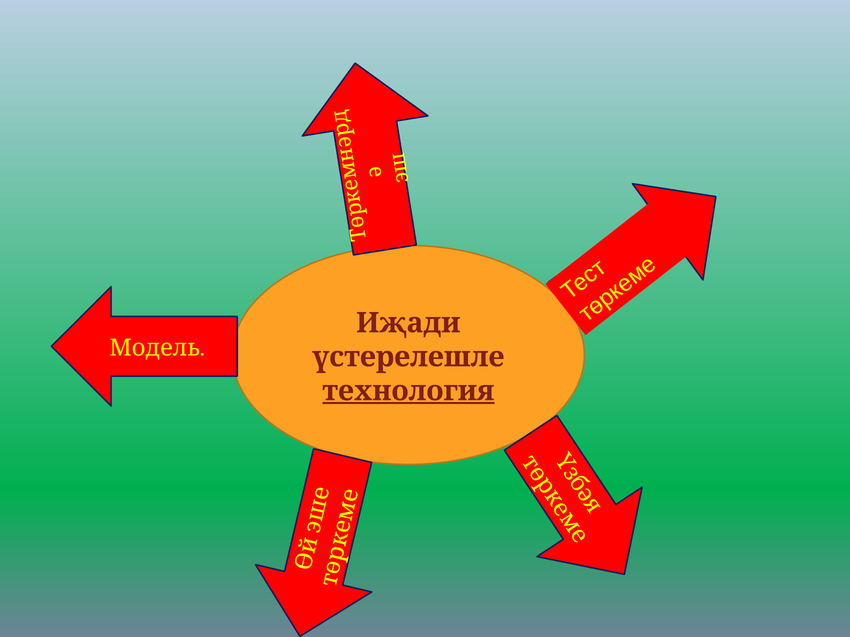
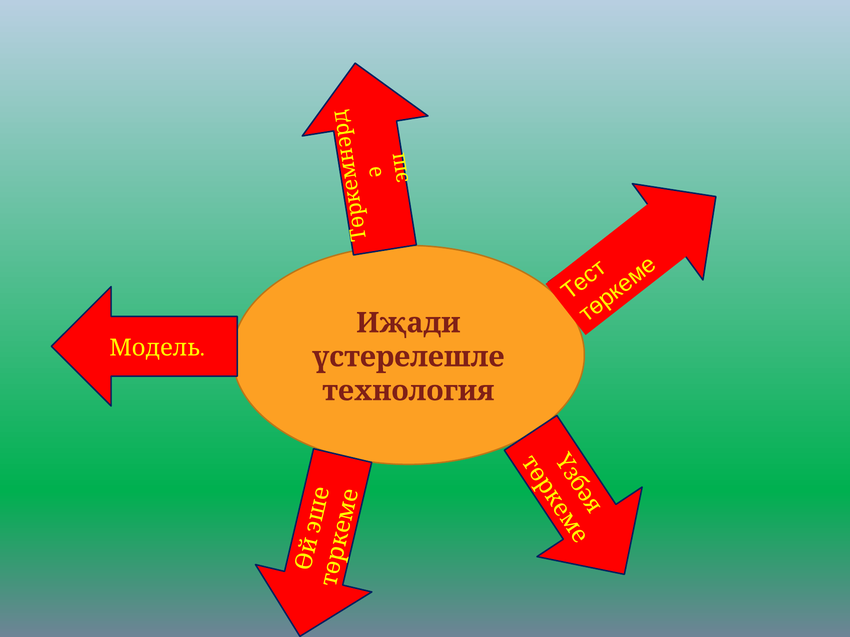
технология underline: present -> none (408, 391)
